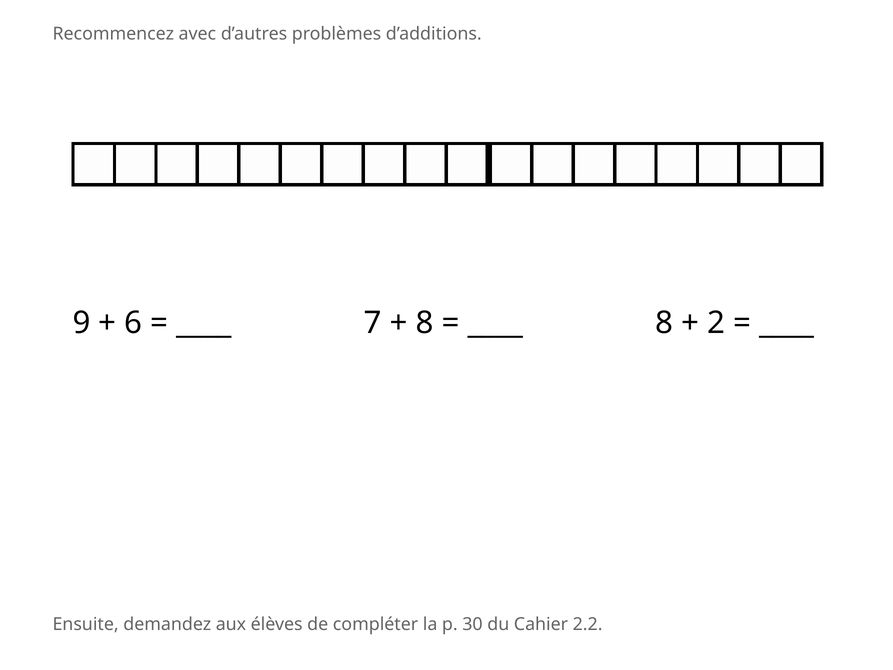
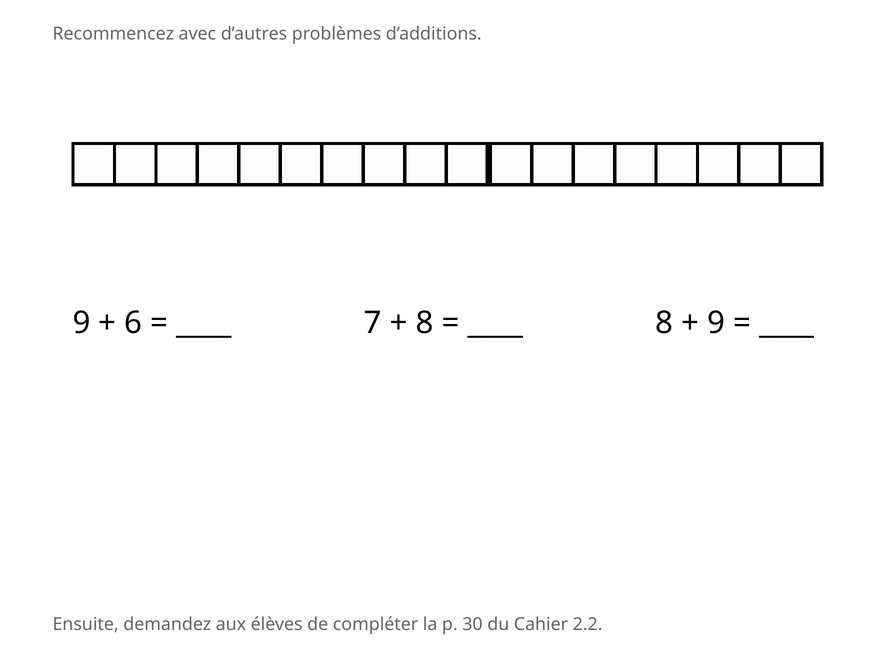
2: 2 -> 9 (716, 323)
